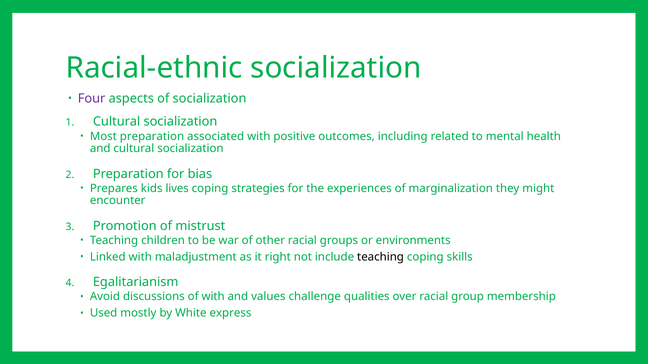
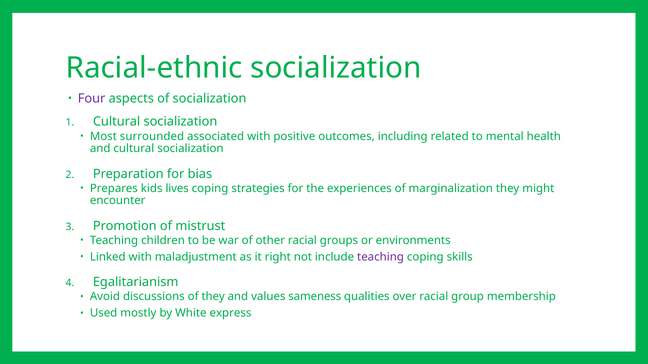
Most preparation: preparation -> surrounded (152, 136)
teaching colour: black -> purple (381, 257)
of with: with -> they (213, 297)
challenge: challenge -> sameness (315, 297)
